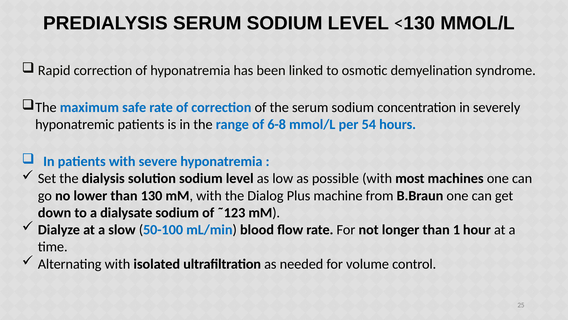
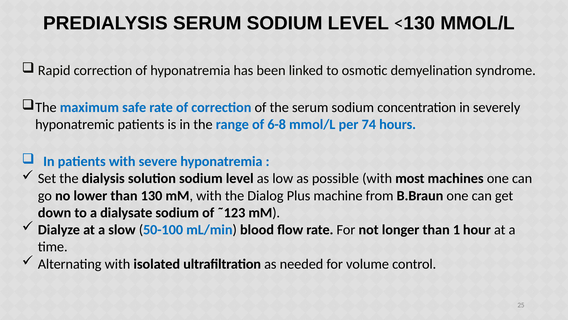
54: 54 -> 74 (369, 124)
